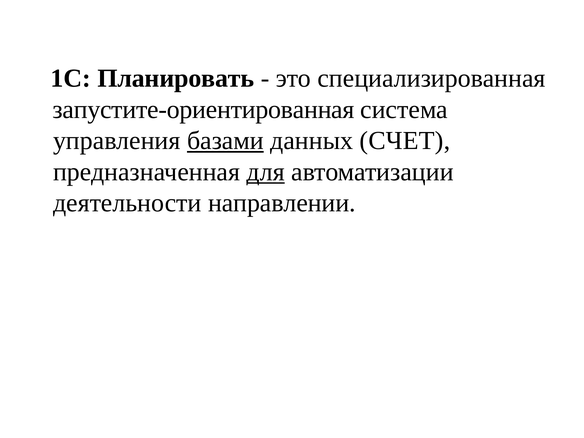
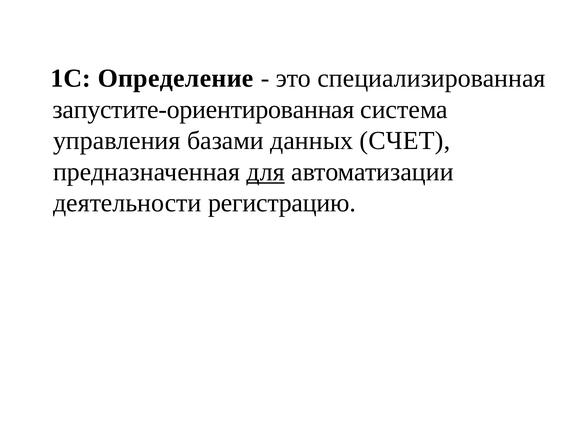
Планировать: Планировать -> Определение (176, 78)
базами underline: present -> none (225, 141)
направлении: направлении -> регистрацию (282, 203)
